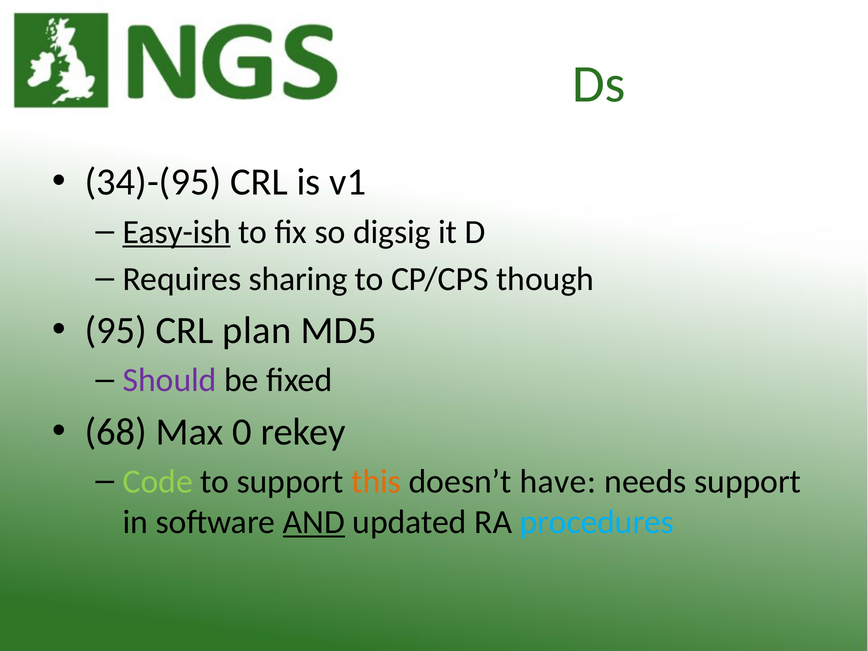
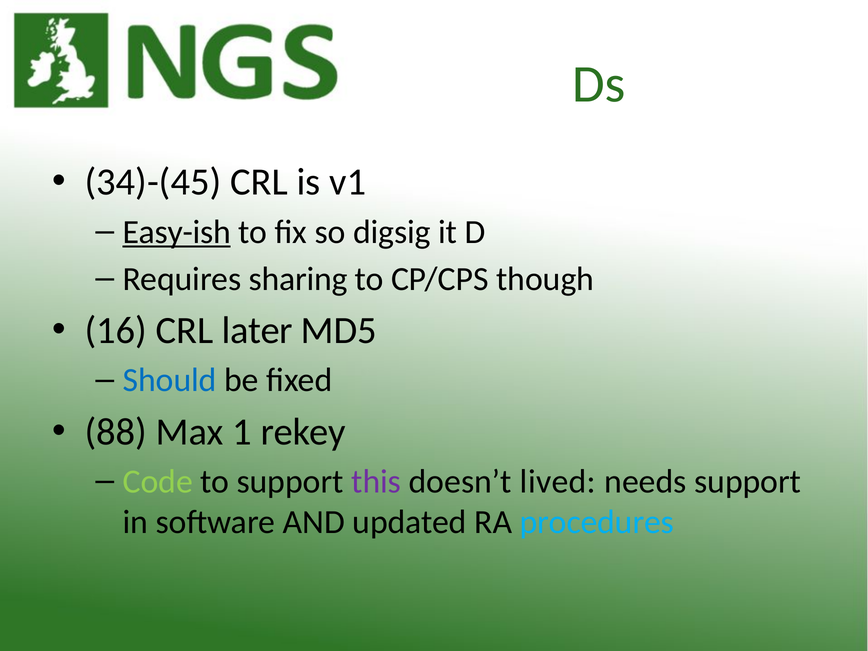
34)-(95: 34)-(95 -> 34)-(45 (153, 182)
95: 95 -> 16 (116, 331)
plan: plan -> later (257, 331)
Should colour: purple -> blue (170, 380)
68: 68 -> 88 (116, 432)
0: 0 -> 1 (242, 432)
this colour: orange -> purple (376, 482)
have: have -> lived (558, 482)
AND underline: present -> none (314, 522)
